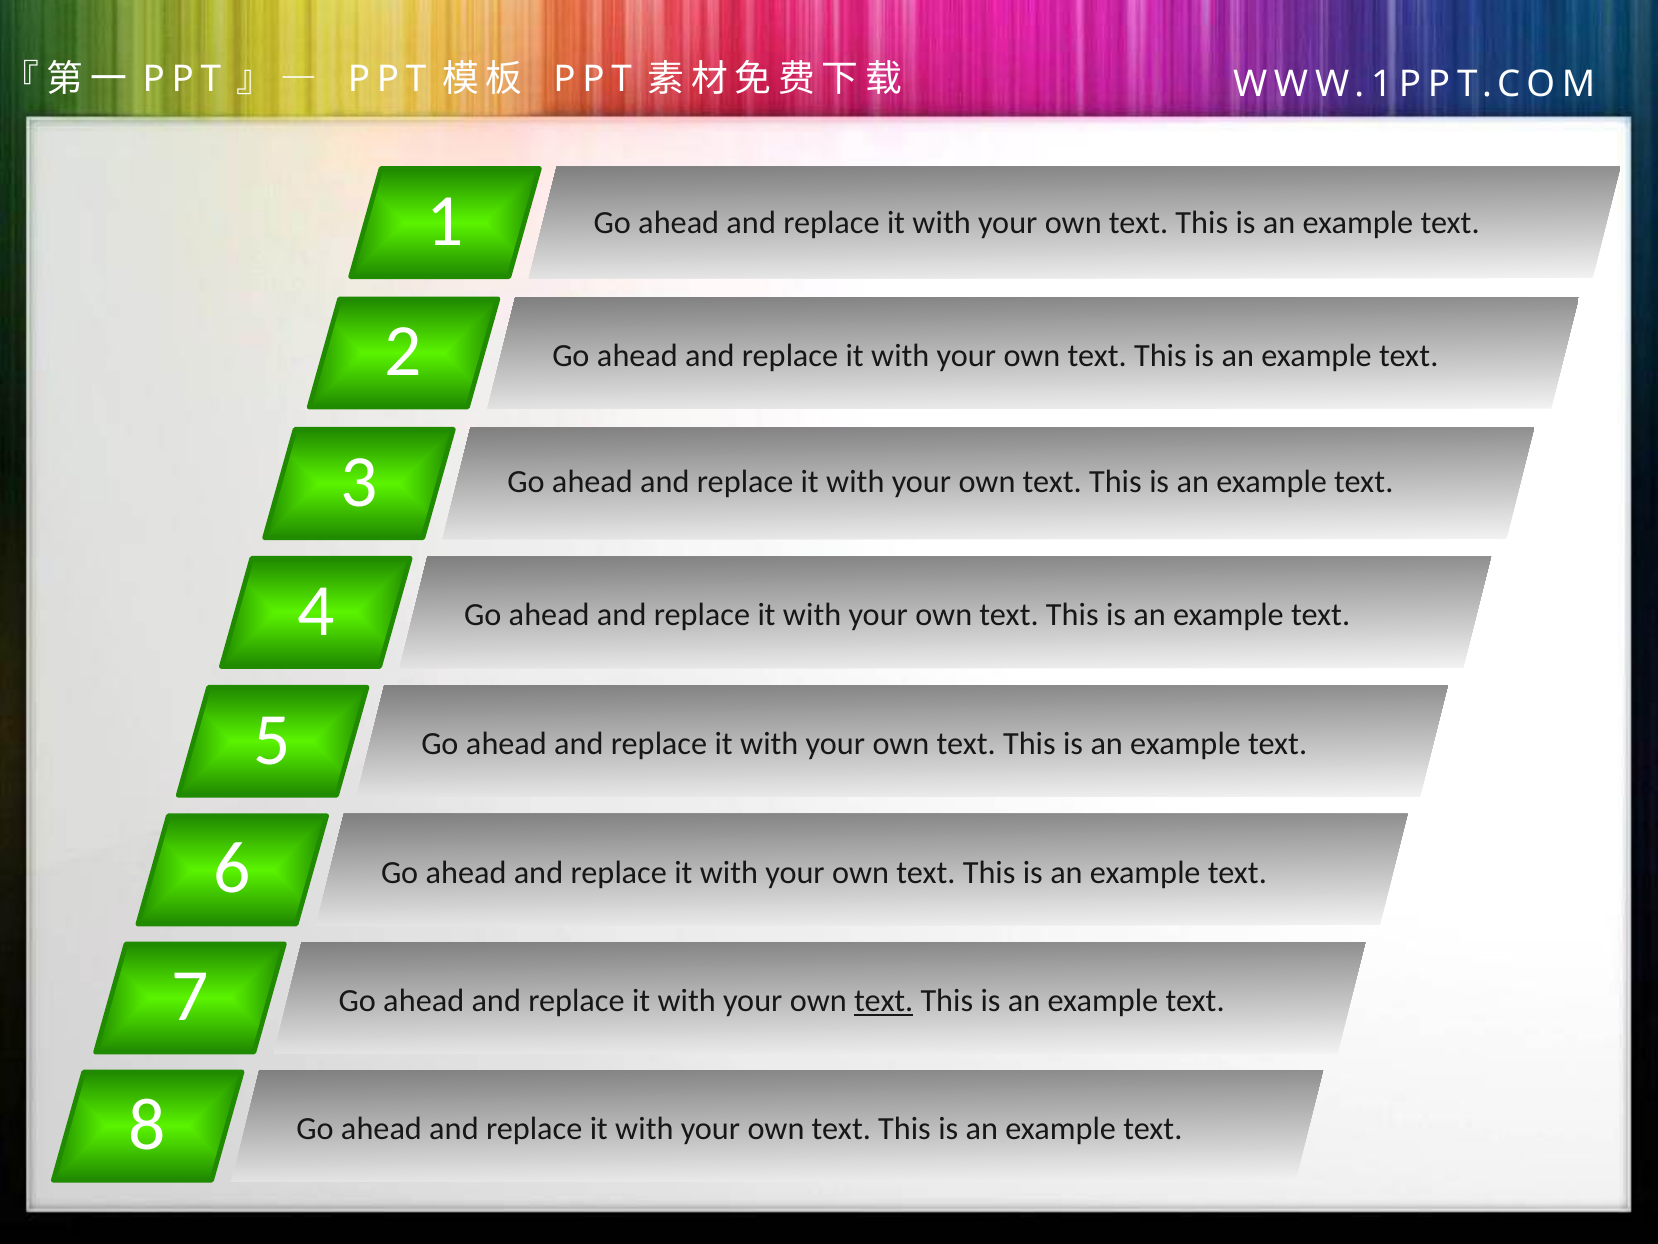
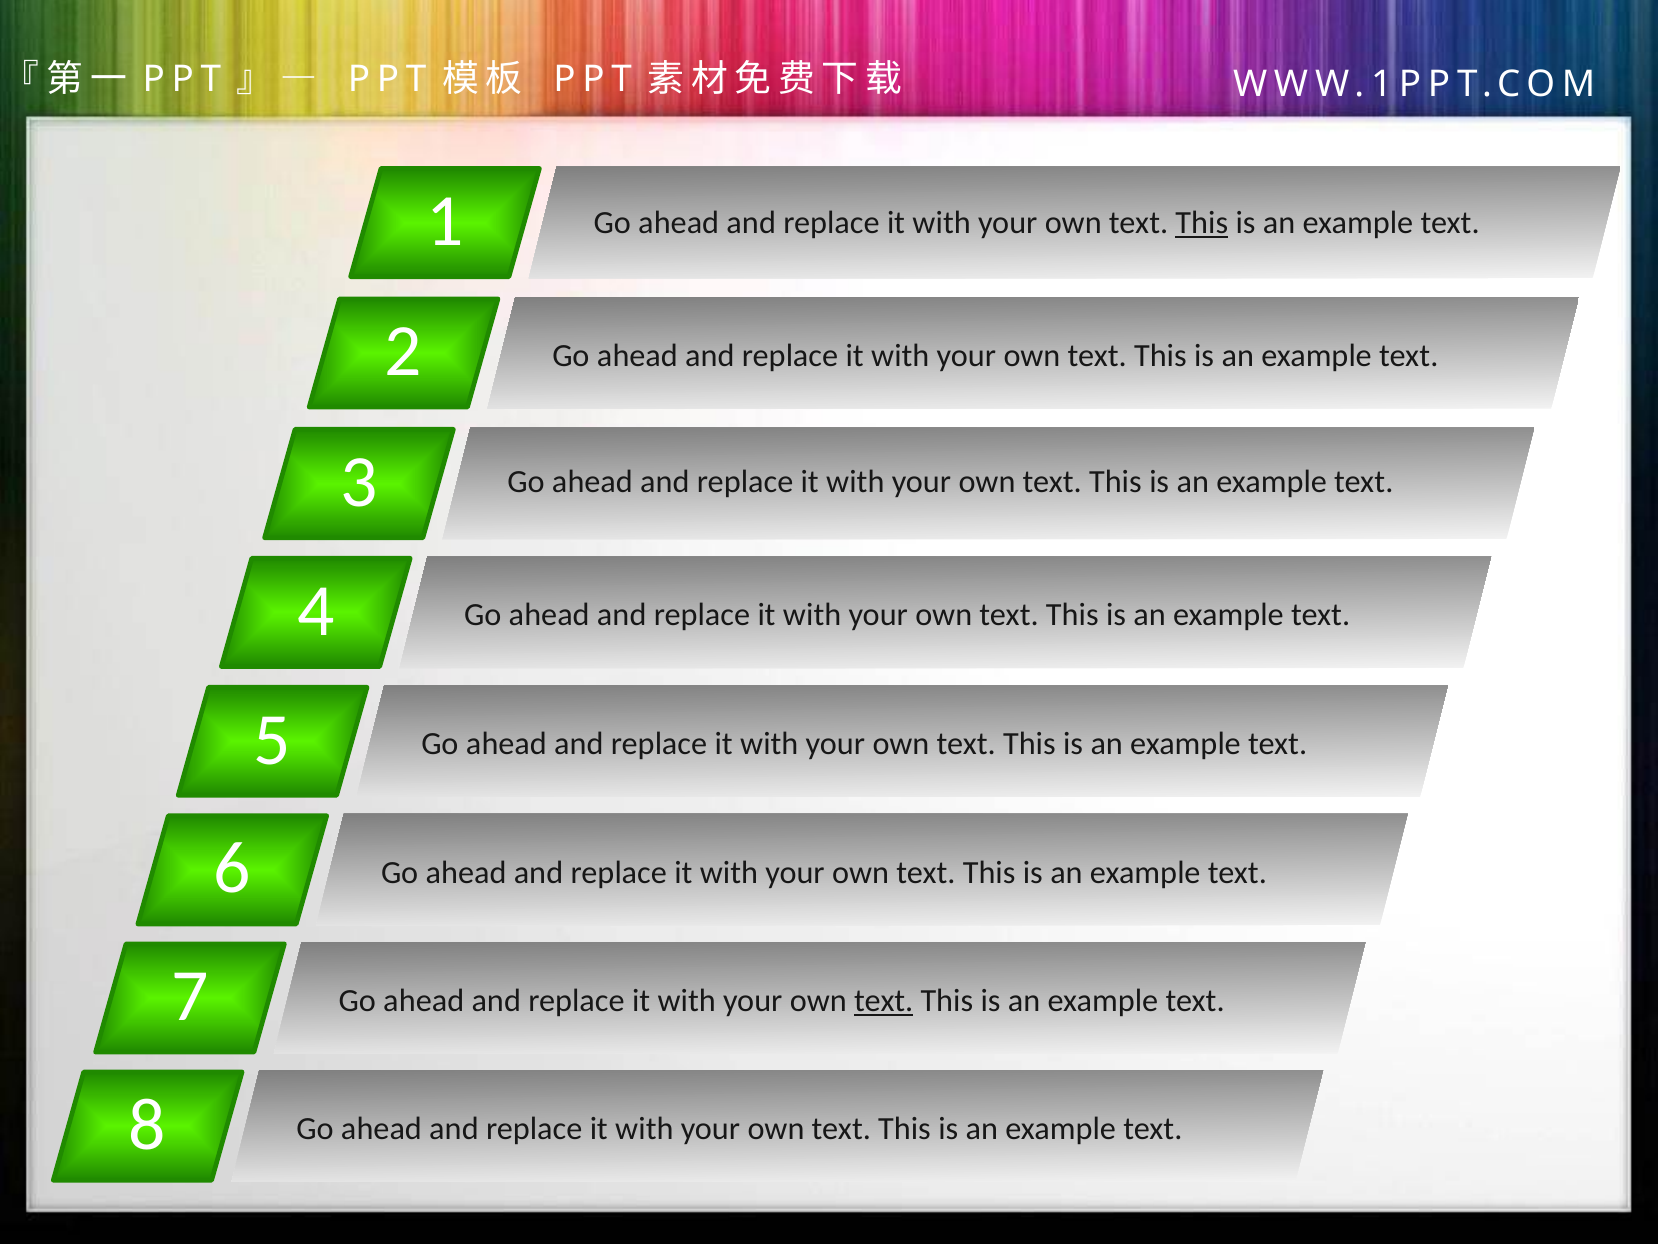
This underline: none -> present (1202, 223)
